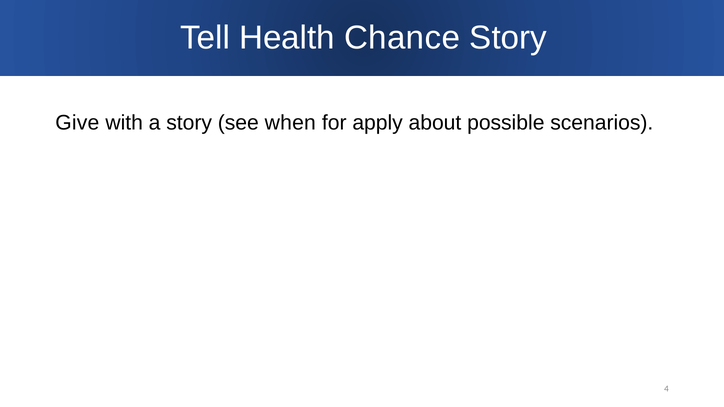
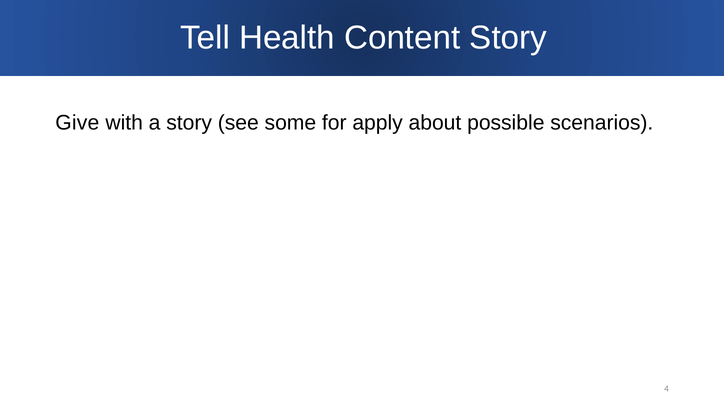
Chance: Chance -> Content (402, 38)
when: when -> some (290, 123)
